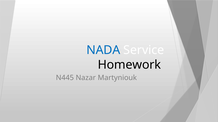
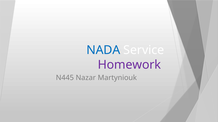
Homework colour: black -> purple (129, 65)
